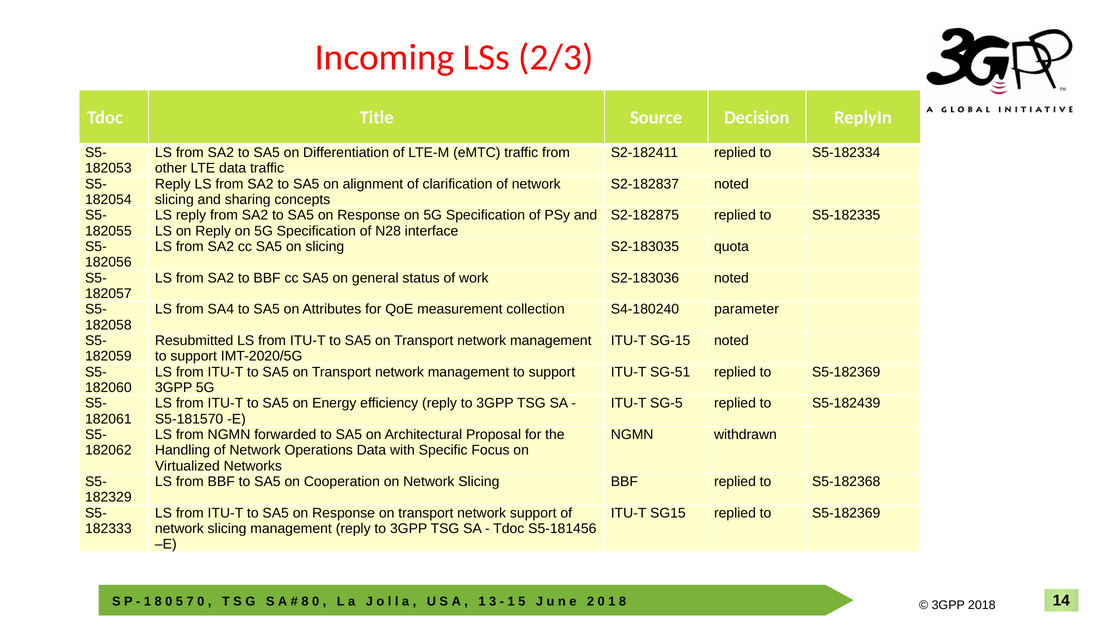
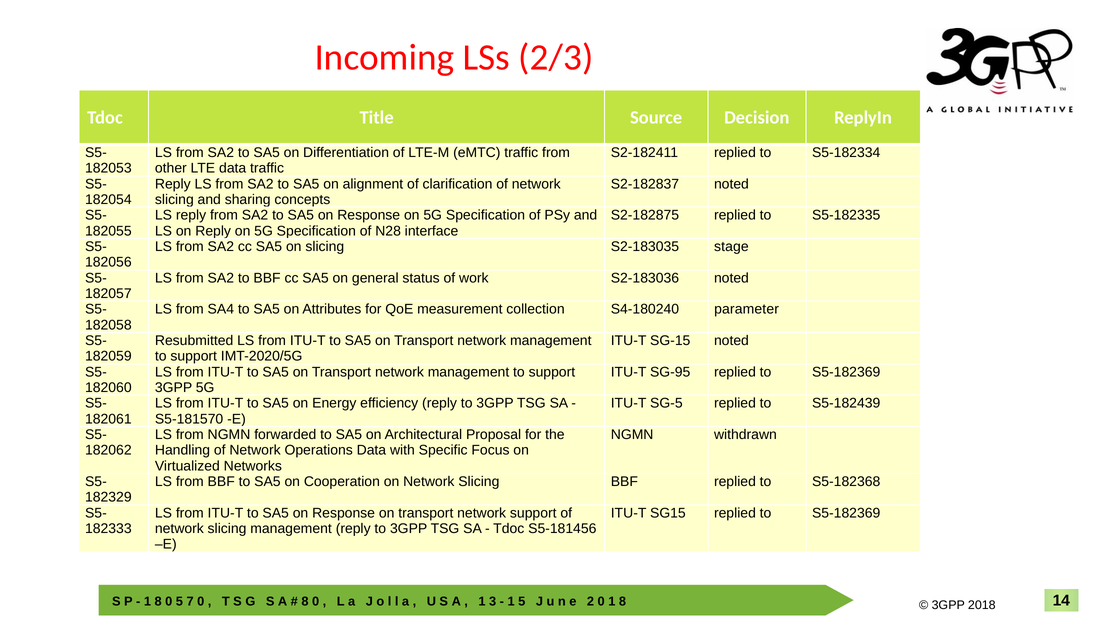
quota: quota -> stage (731, 247)
SG-51: SG-51 -> SG-95 (670, 372)
